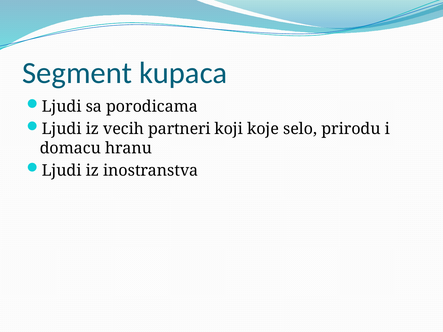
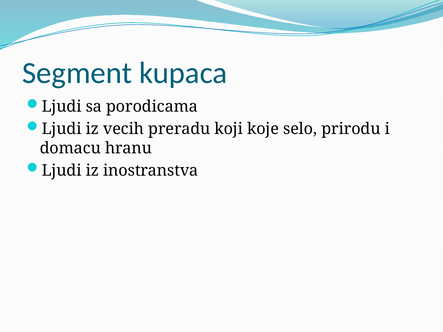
partneri: partneri -> preradu (179, 129)
